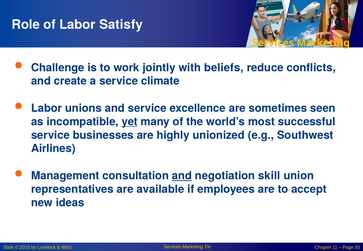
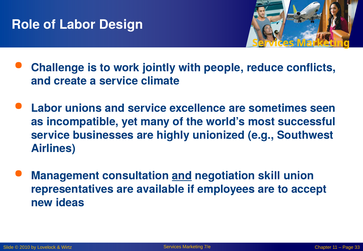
Satisfy: Satisfy -> Design (121, 25)
beliefs: beliefs -> people (224, 68)
yet underline: present -> none (130, 122)
